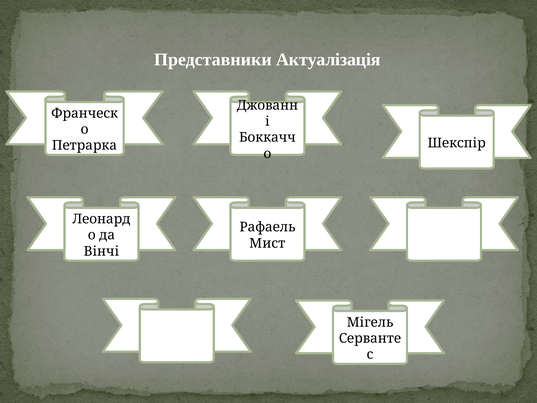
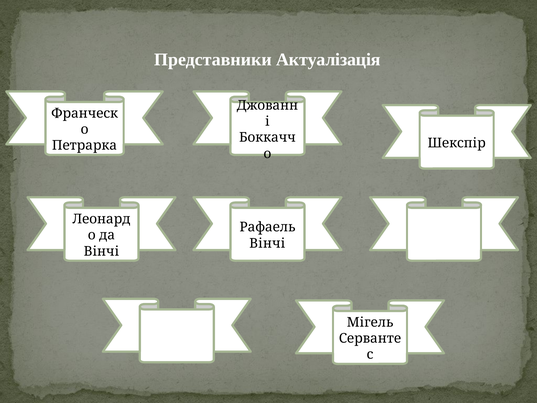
Мист: Мист -> Вінчі (267, 243)
